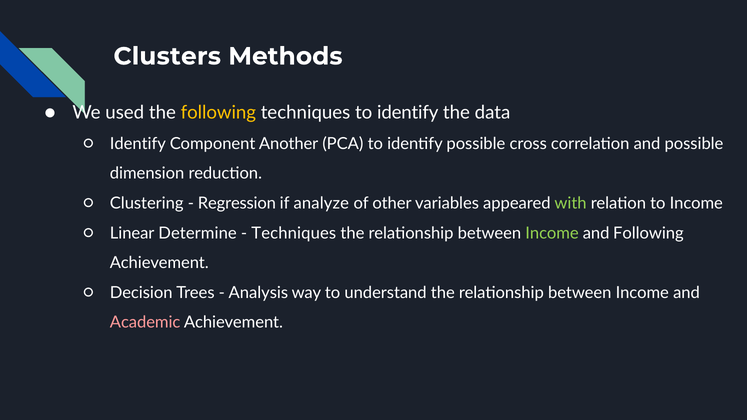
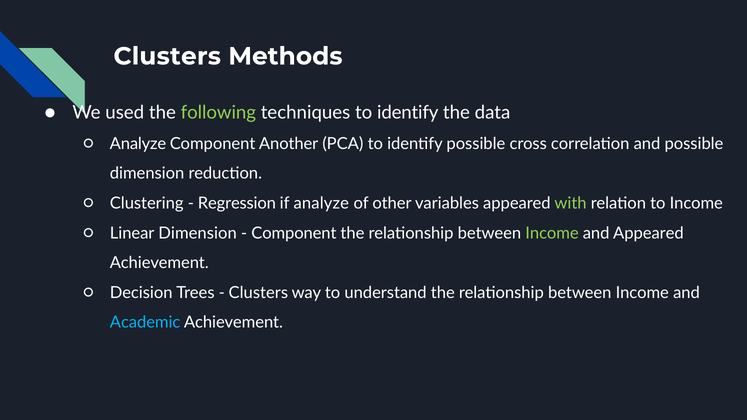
following colour: yellow -> light green (218, 113)
Identify: Identify -> Analyze (138, 144)
Linear Determine: Determine -> Dimension (198, 233)
Techniques: Techniques -> Component (294, 233)
and Following: Following -> Appeared (648, 233)
Analysis: Analysis -> Clusters (258, 293)
Academic colour: pink -> light blue (145, 323)
